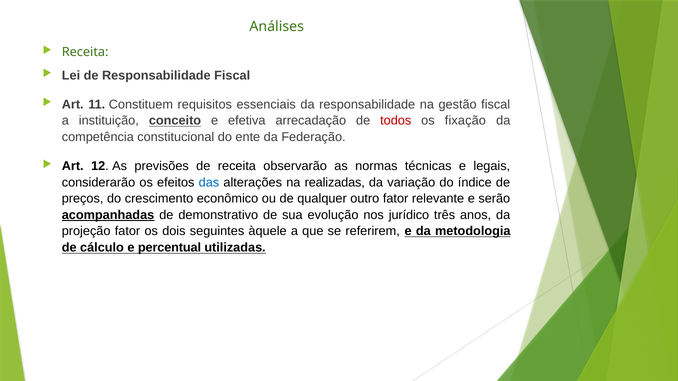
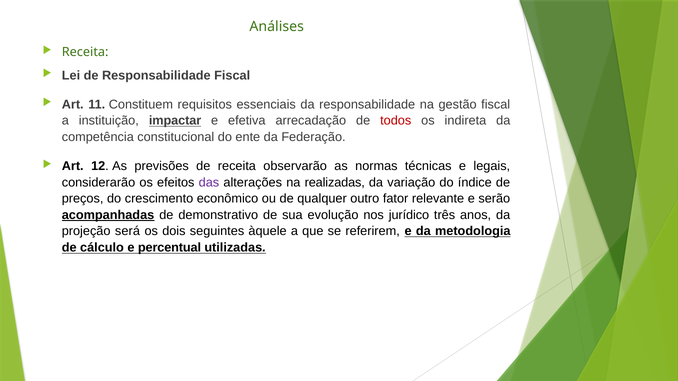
conceito: conceito -> impactar (175, 121)
fixação: fixação -> indireta (465, 121)
das colour: blue -> purple (209, 183)
projeção fator: fator -> será (127, 231)
